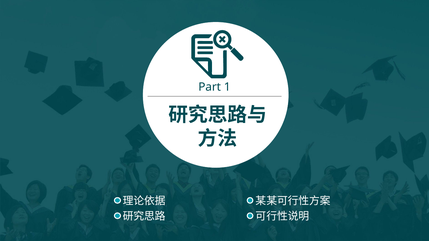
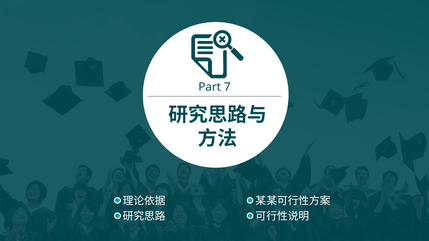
1: 1 -> 7 (227, 87)
